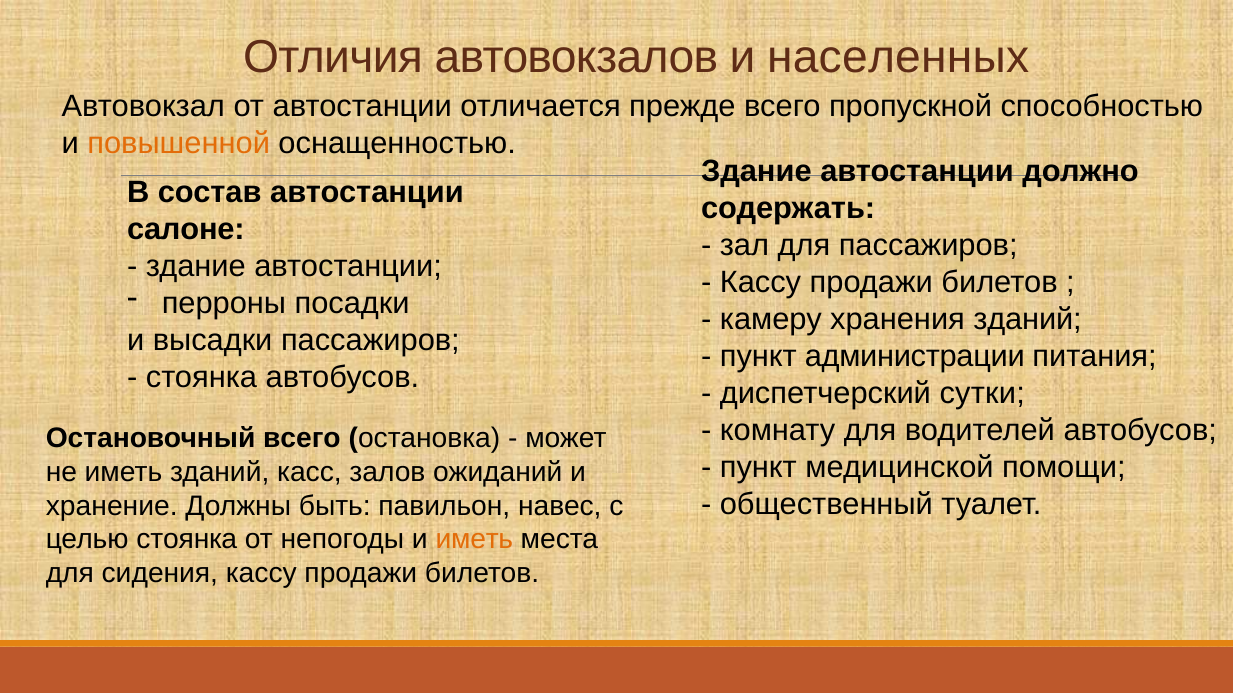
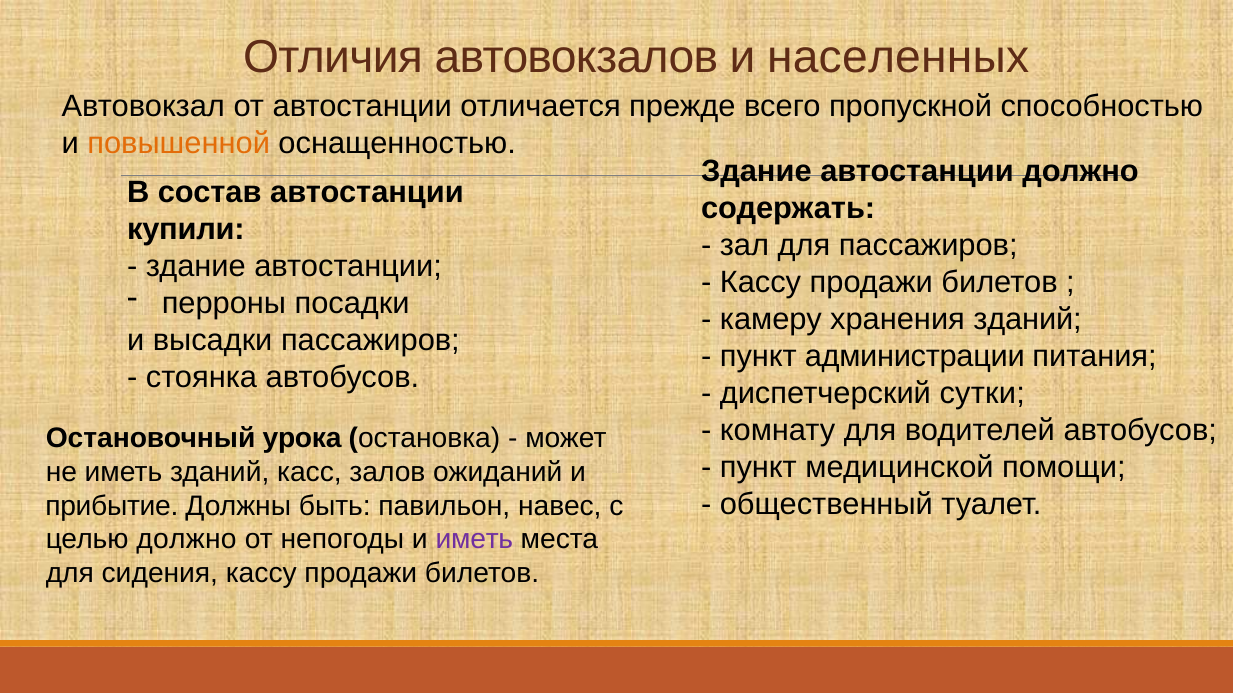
салоне: салоне -> купили (186, 230)
Остановочный всего: всего -> урока (302, 438)
хранение: хранение -> прибытие (112, 506)
целью стоянка: стоянка -> должно (187, 540)
иметь colour: orange -> purple (474, 540)
